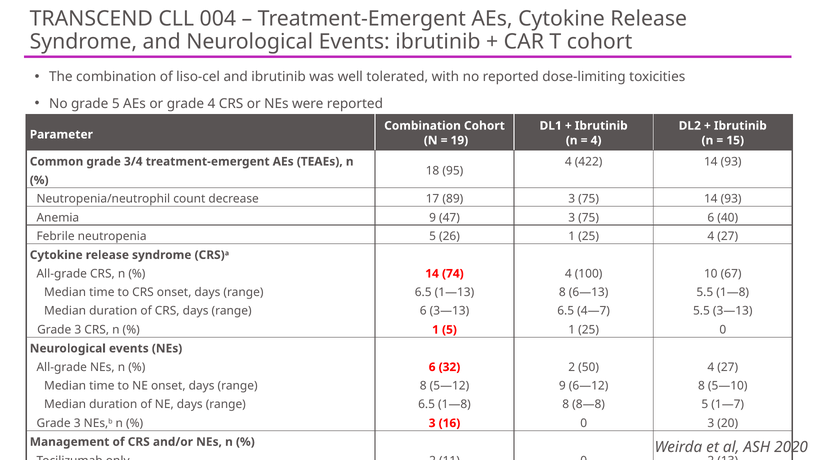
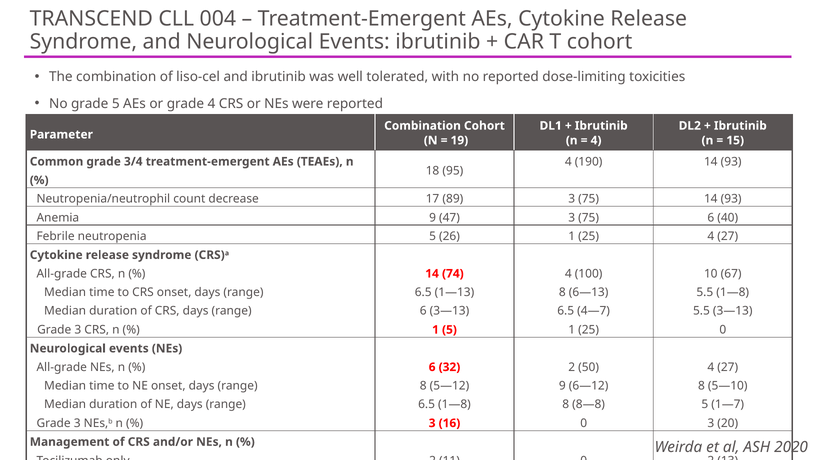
422: 422 -> 190 (589, 161)
